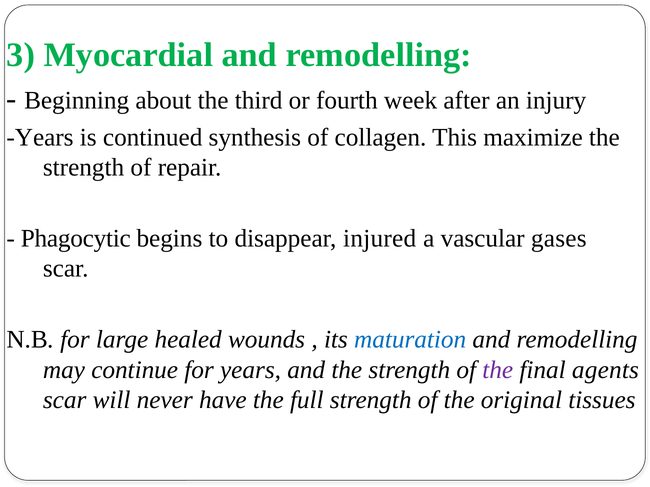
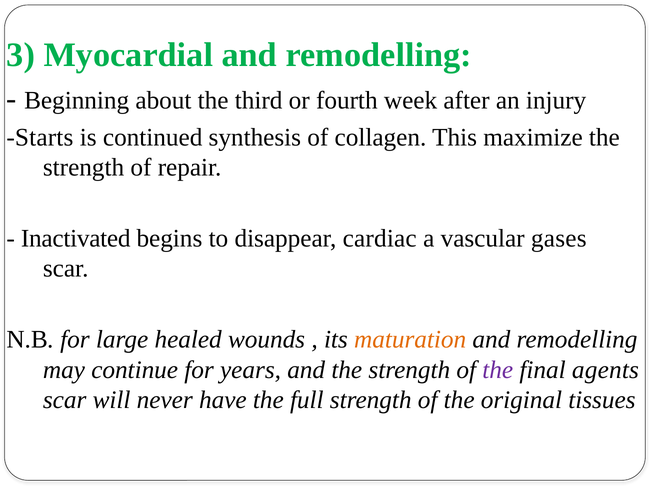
Years: Years -> Starts (40, 137)
Phagocytic: Phagocytic -> Inactivated (76, 239)
injured: injured -> cardiac (380, 239)
maturation colour: blue -> orange (410, 340)
